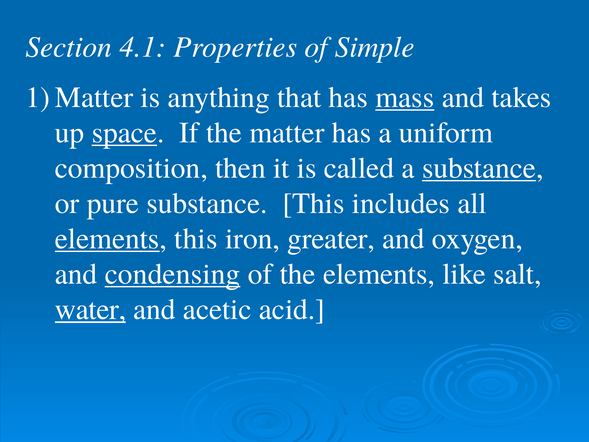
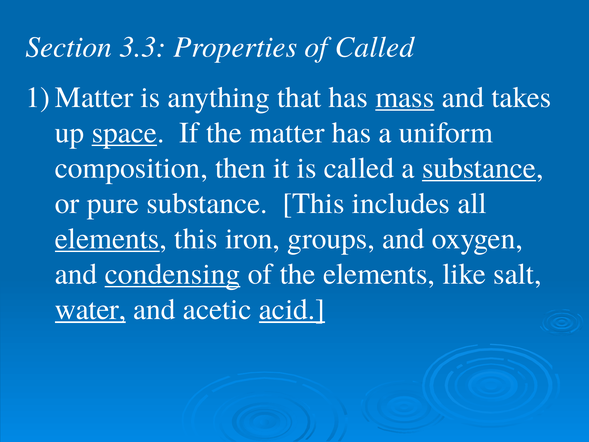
4.1: 4.1 -> 3.3 (143, 47)
of Simple: Simple -> Called (374, 47)
greater: greater -> groups (331, 239)
acid underline: none -> present (292, 309)
